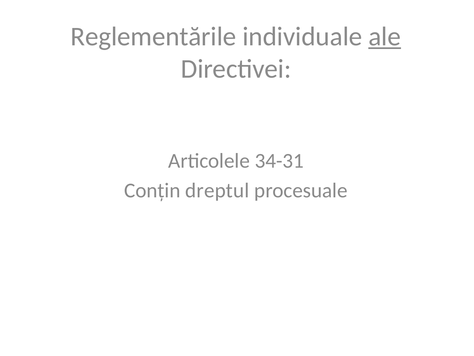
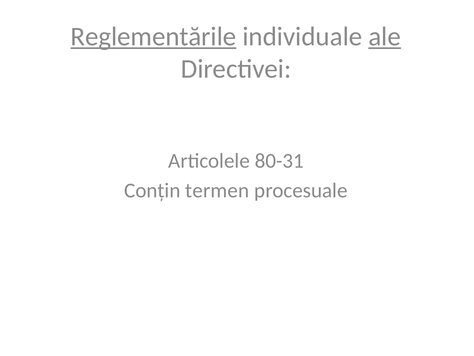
Reglementările underline: none -> present (153, 36)
34-31: 34-31 -> 80-31 (279, 161)
dreptul: dreptul -> termen (217, 190)
